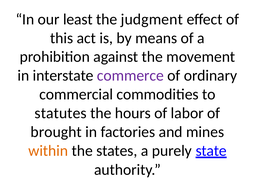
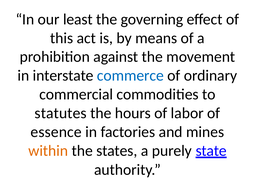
judgment: judgment -> governing (152, 19)
commerce colour: purple -> blue (130, 75)
brought: brought -> essence (56, 131)
